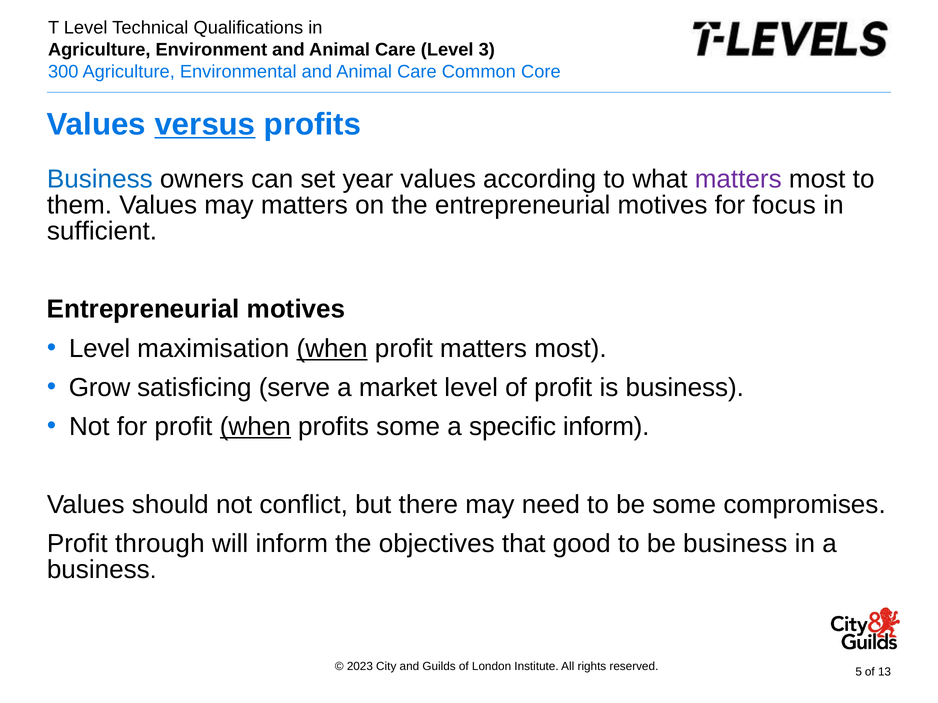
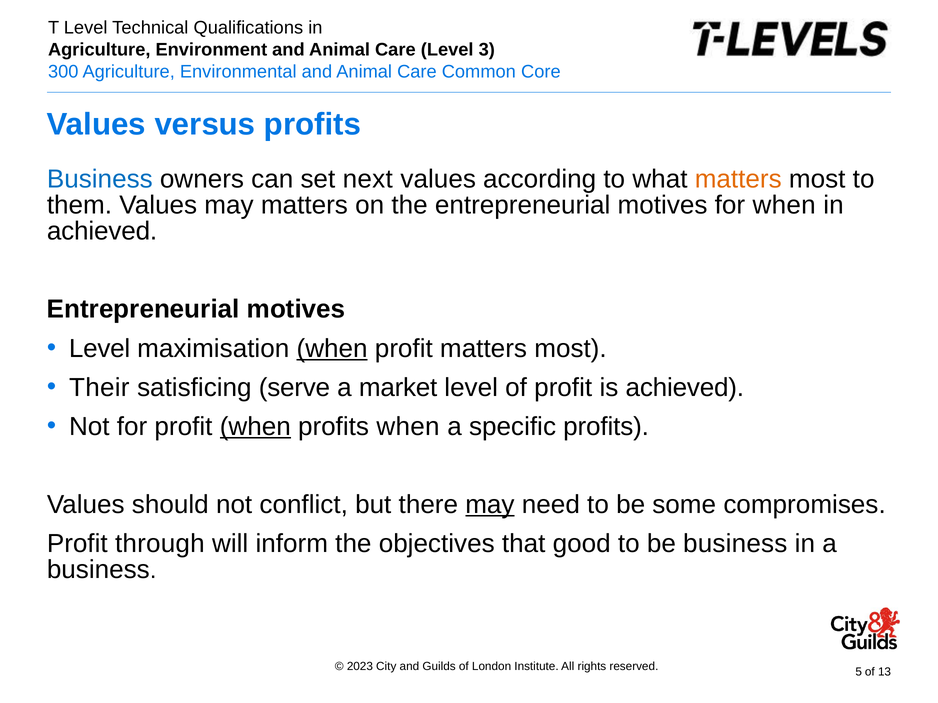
versus underline: present -> none (205, 124)
year: year -> next (368, 179)
matters colour: purple -> orange (738, 179)
for focus: focus -> when (784, 205)
sufficient: sufficient -> achieved (102, 231)
Grow: Grow -> Their (99, 388)
is business: business -> achieved (685, 388)
profits some: some -> when (408, 427)
specific inform: inform -> profits (606, 427)
may underline: none -> present (490, 505)
